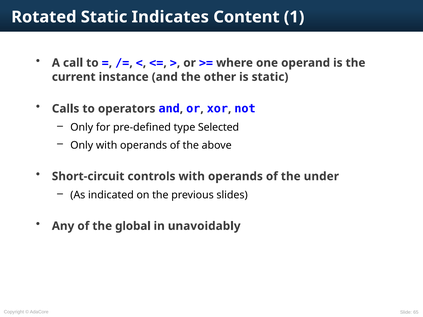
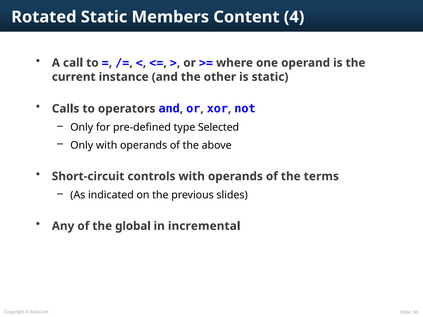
Indicates: Indicates -> Members (170, 17)
1: 1 -> 4 (294, 17)
under: under -> terms (321, 176)
unavoidably: unavoidably -> incremental (204, 226)
